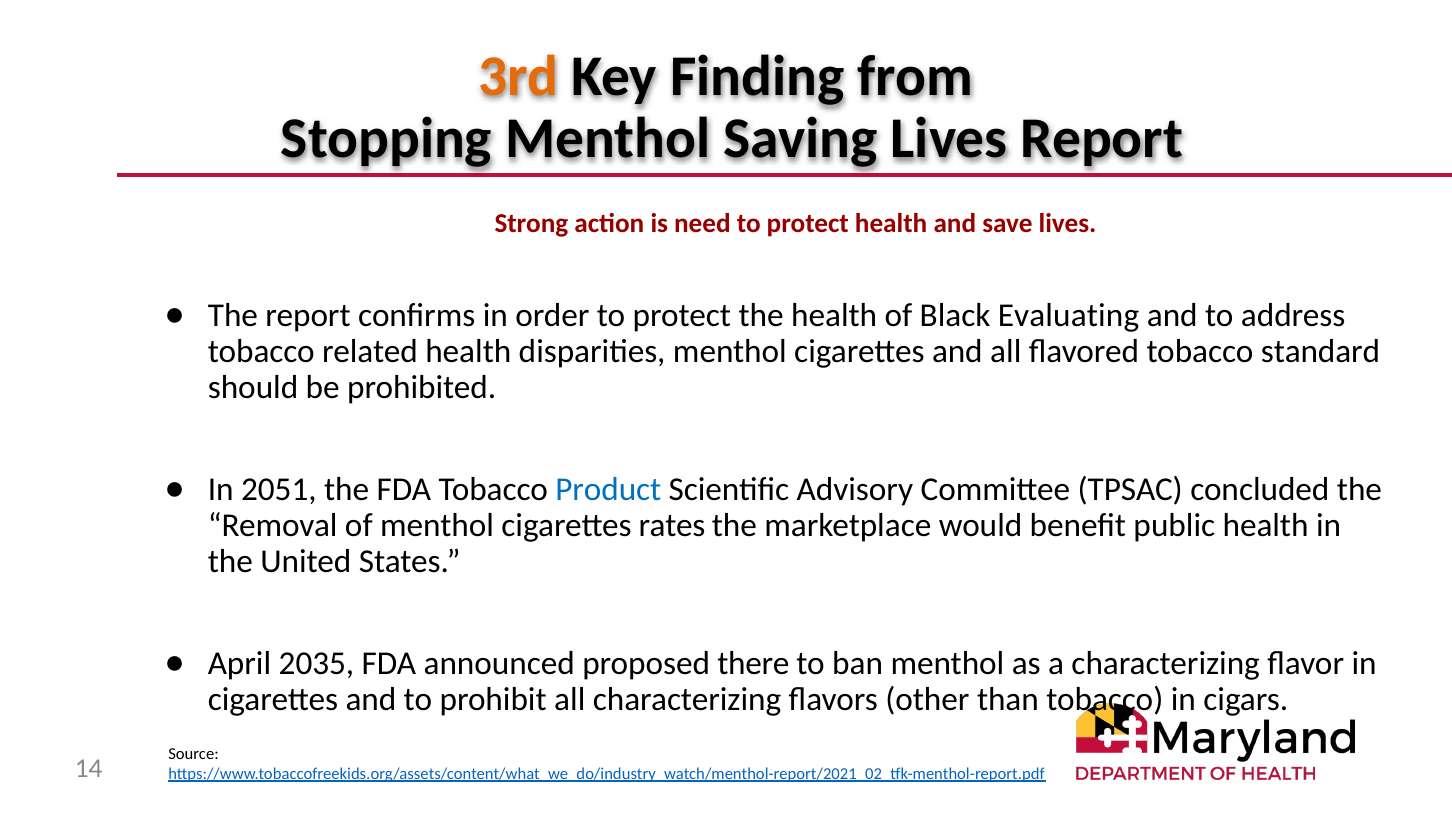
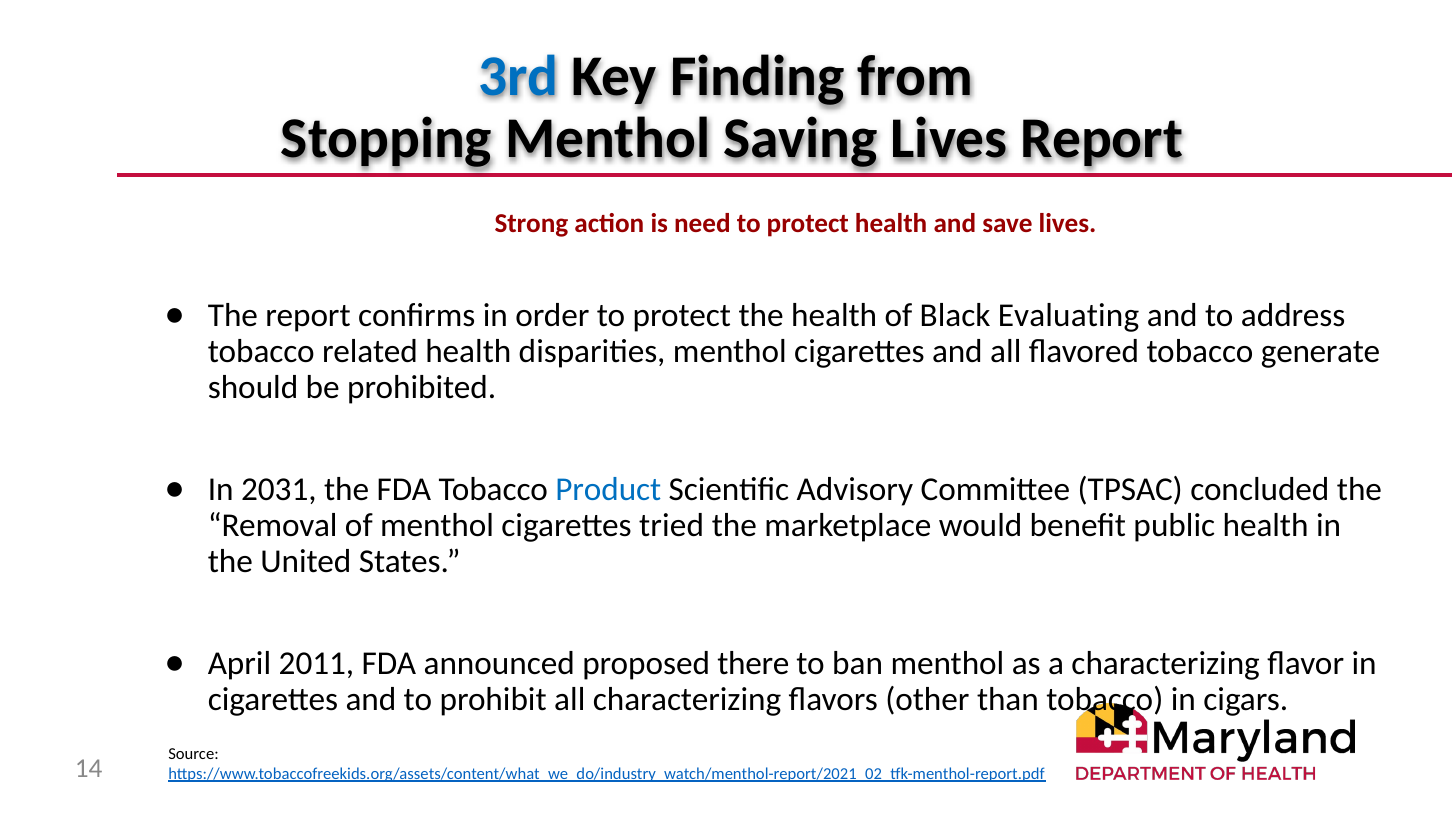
3rd colour: orange -> blue (518, 76)
standard: standard -> generate (1321, 351)
2051: 2051 -> 2031 (279, 489)
rates: rates -> tried (672, 525)
2035: 2035 -> 2011 (316, 663)
